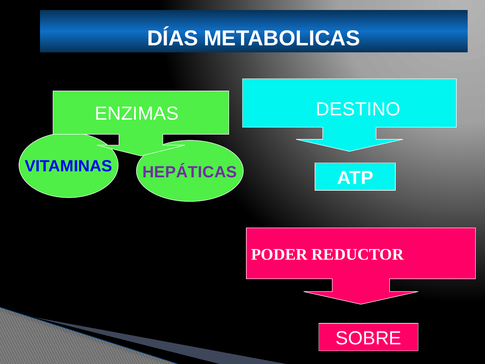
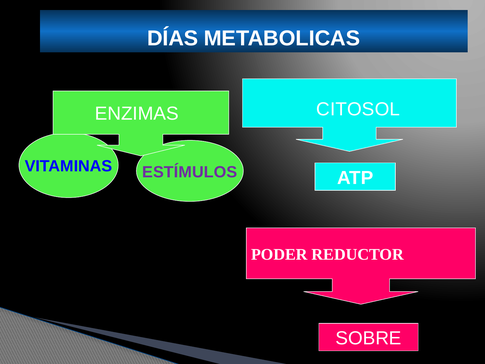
DESTINO: DESTINO -> CITOSOL (358, 109)
HEPÁTICAS: HEPÁTICAS -> ESTÍMULOS (190, 172)
